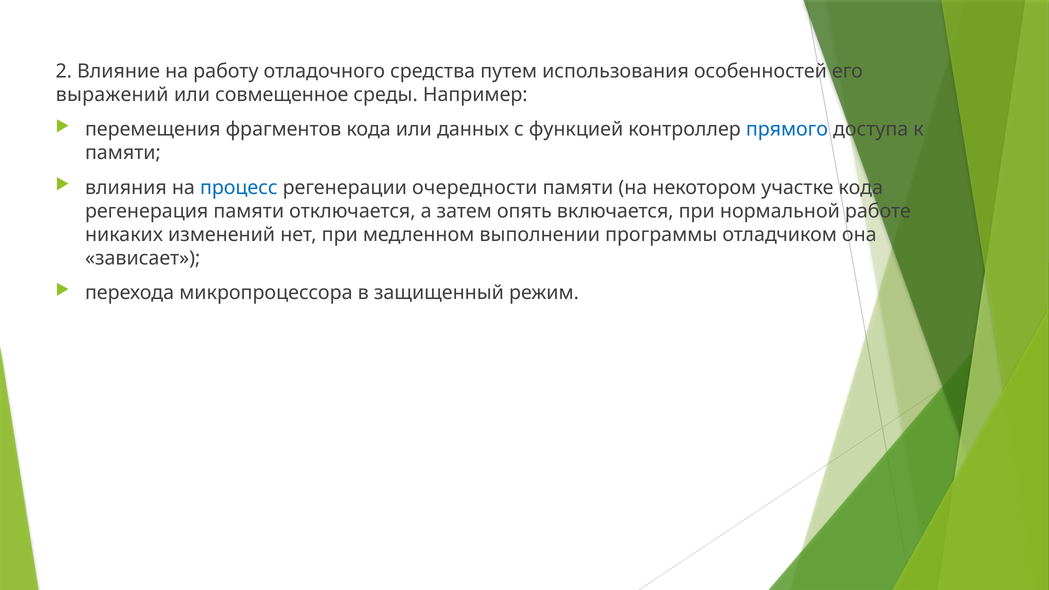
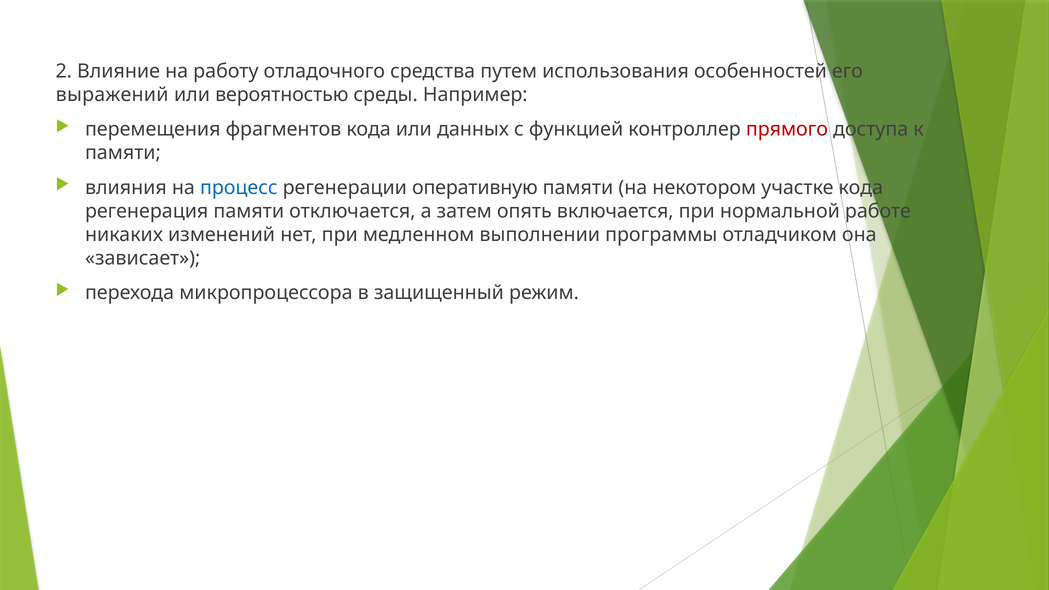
совмещенное: совмещенное -> вероятностью (282, 95)
прямого colour: blue -> red (787, 129)
очередности: очередности -> оперативную (475, 188)
